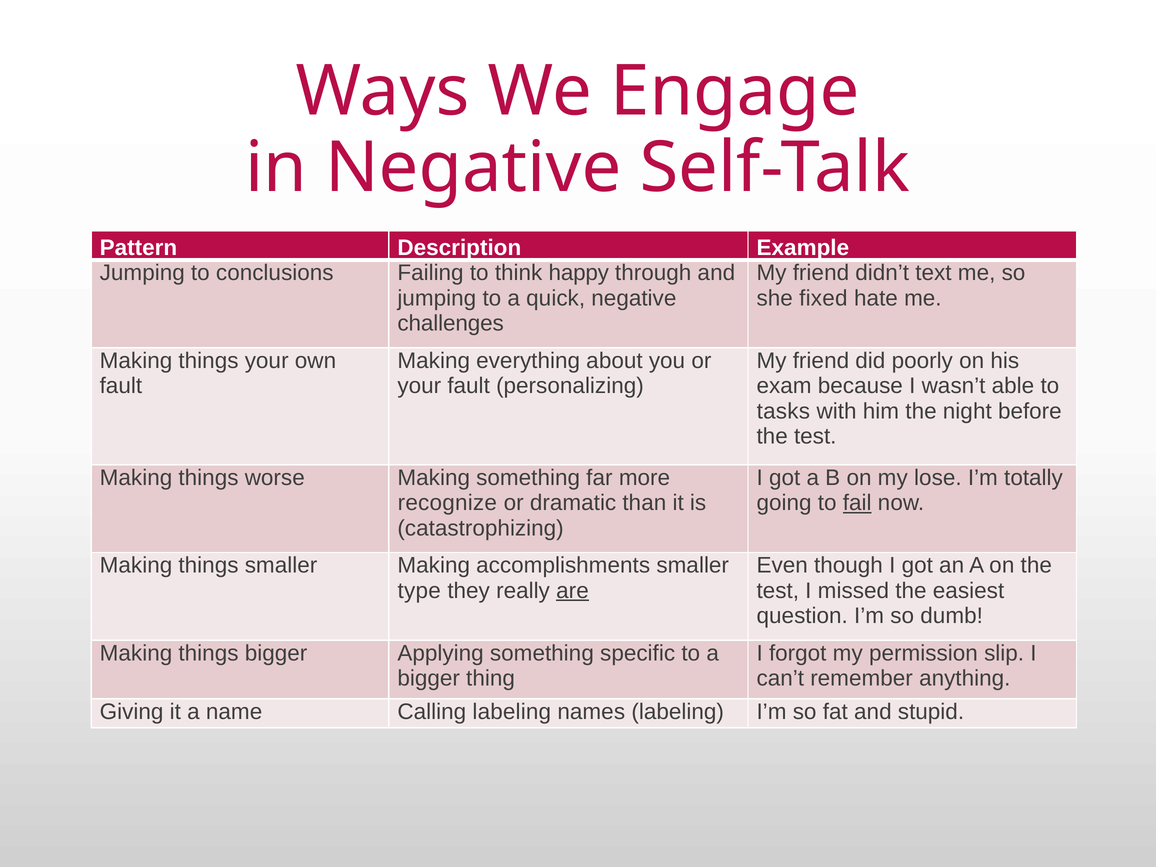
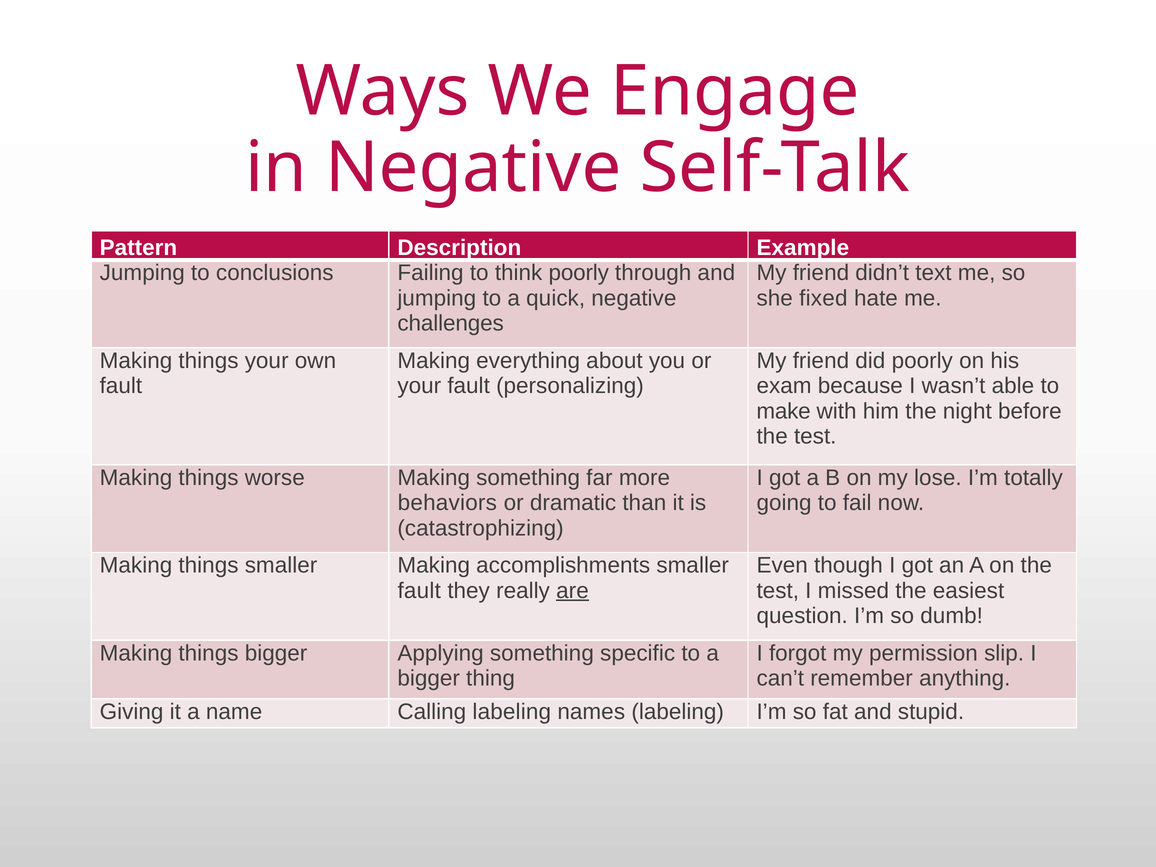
think happy: happy -> poorly (579, 273)
tasks: tasks -> make (784, 411)
recognize: recognize -> behaviors (447, 503)
fail underline: present -> none (857, 503)
type: type -> fault (419, 591)
